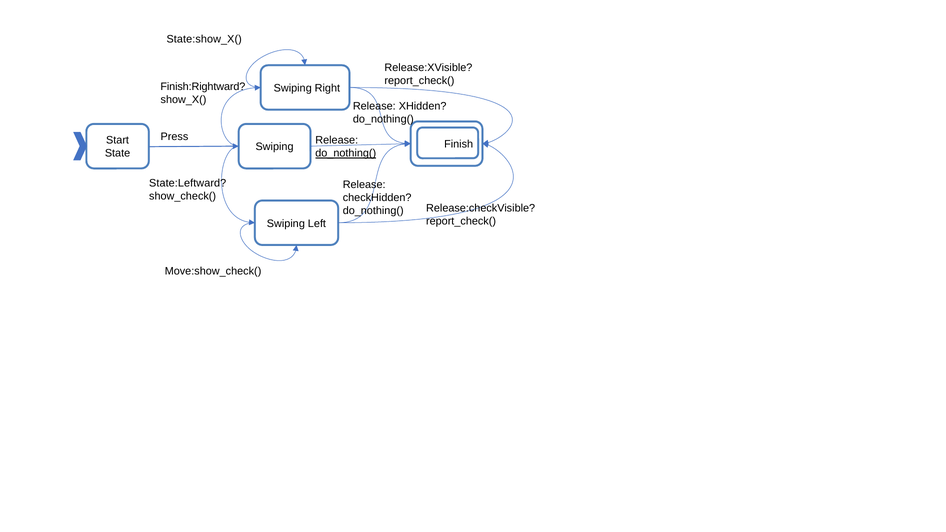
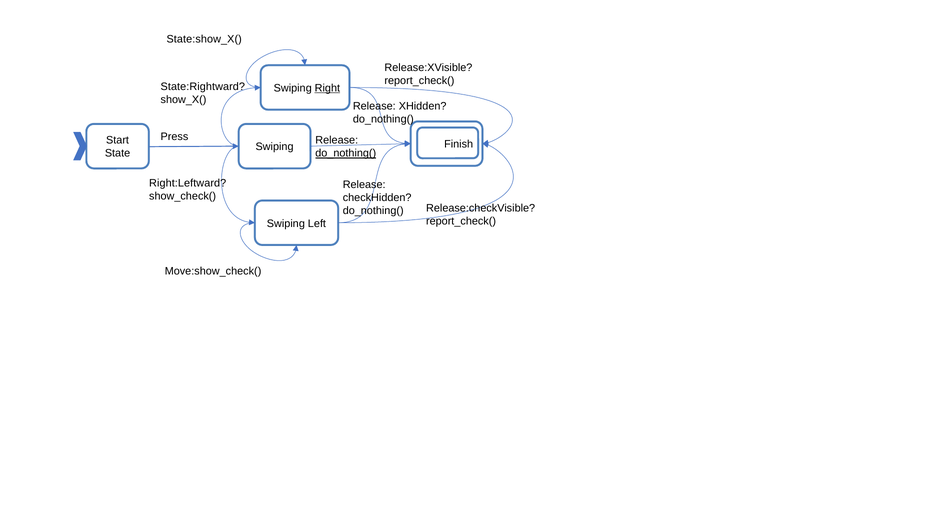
Finish:Rightward: Finish:Rightward -> State:Rightward (203, 87)
Right underline: none -> present (327, 88)
State:Leftward: State:Leftward -> Right:Leftward (188, 183)
